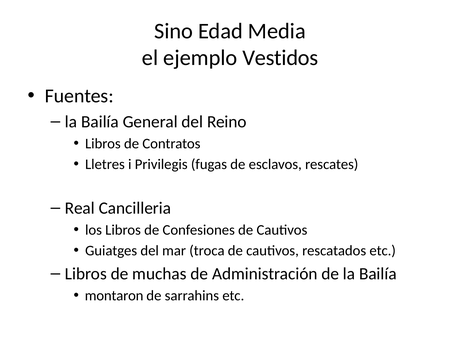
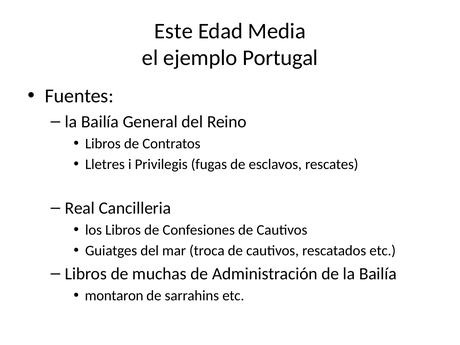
Sino: Sino -> Este (173, 31)
Vestidos: Vestidos -> Portugal (280, 58)
